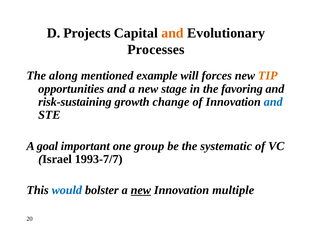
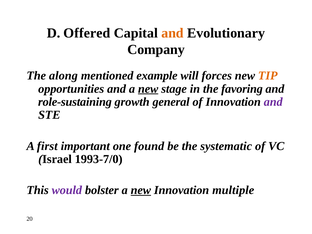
Projects: Projects -> Offered (87, 33)
Processes: Processes -> Company (156, 50)
new underline: none -> present (148, 89)
risk-sustaining: risk-sustaining -> role-sustaining (75, 102)
change: change -> general (171, 102)
and colour: blue -> purple (273, 102)
goal: goal -> first (47, 146)
group: group -> found (149, 146)
1993-7/7: 1993-7/7 -> 1993-7/0 (99, 159)
would colour: blue -> purple (67, 190)
